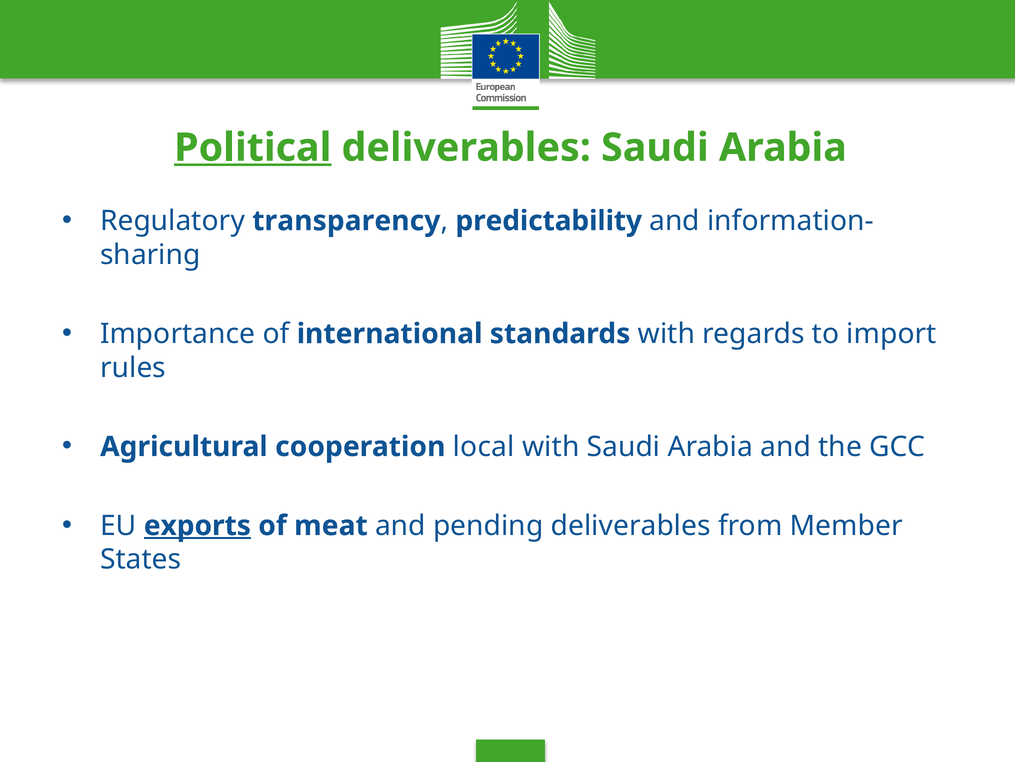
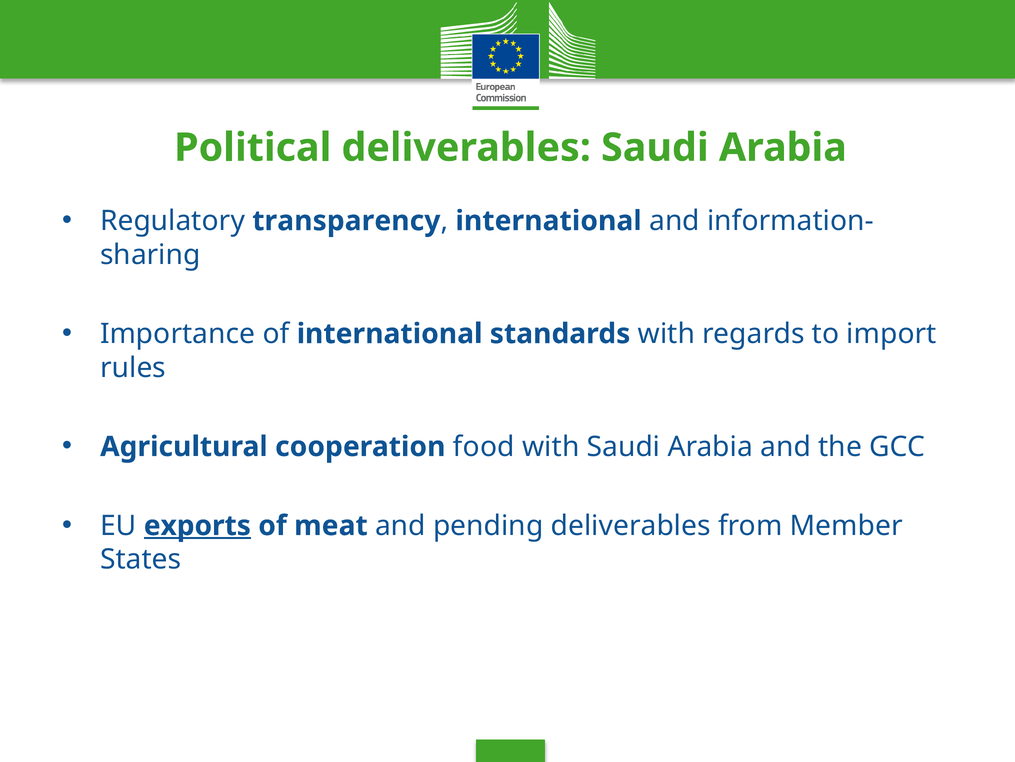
Political underline: present -> none (253, 148)
predictability: predictability -> international (549, 221)
local: local -> food (484, 446)
